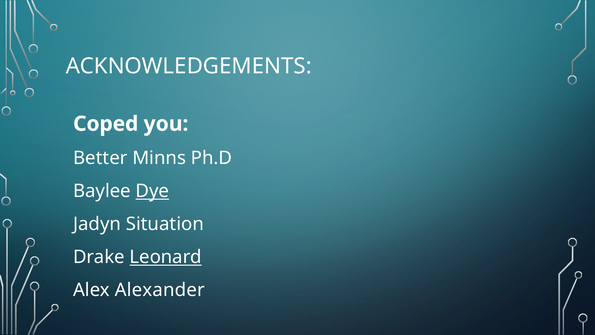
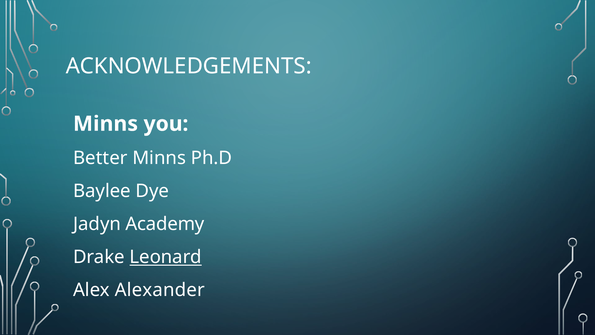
Coped: Coped -> Minns (106, 124)
Dye underline: present -> none (152, 191)
Situation: Situation -> Academy (165, 224)
